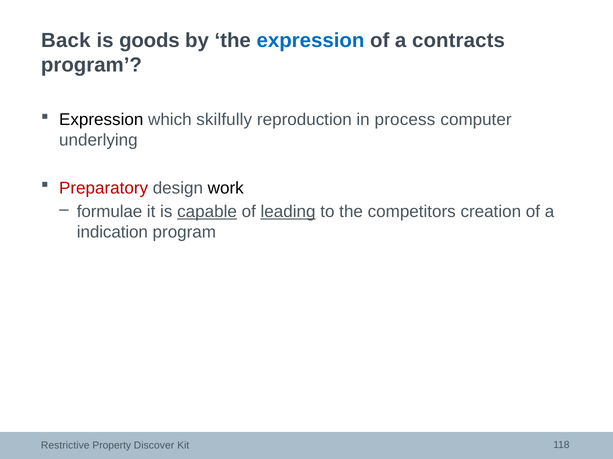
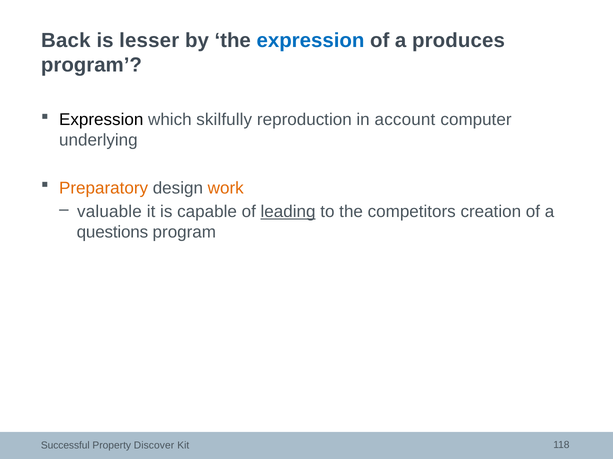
goods: goods -> lesser (149, 41)
contracts: contracts -> produces (458, 41)
process: process -> account (405, 120)
Preparatory colour: red -> orange (104, 188)
work colour: black -> orange (226, 188)
formulae: formulae -> valuable (109, 212)
capable underline: present -> none (207, 212)
indication: indication -> questions (112, 232)
Restrictive: Restrictive -> Successful (65, 446)
